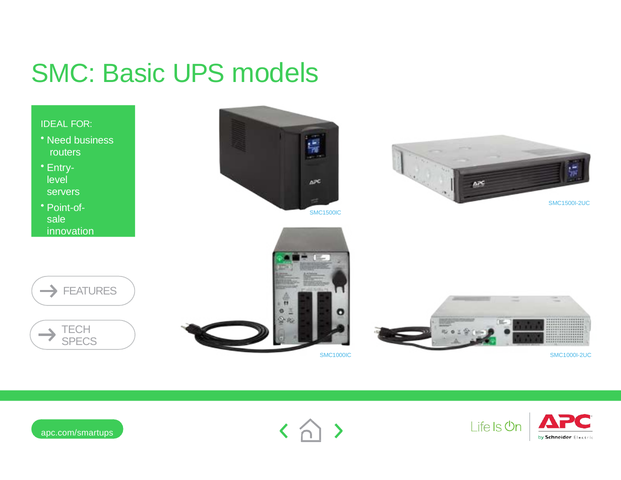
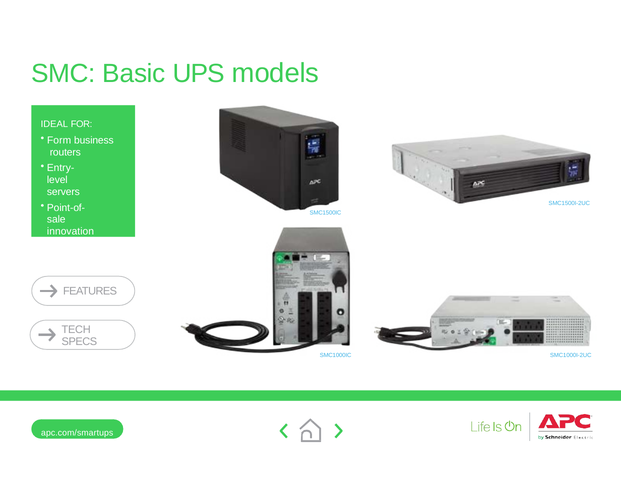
Need: Need -> Form (59, 140)
